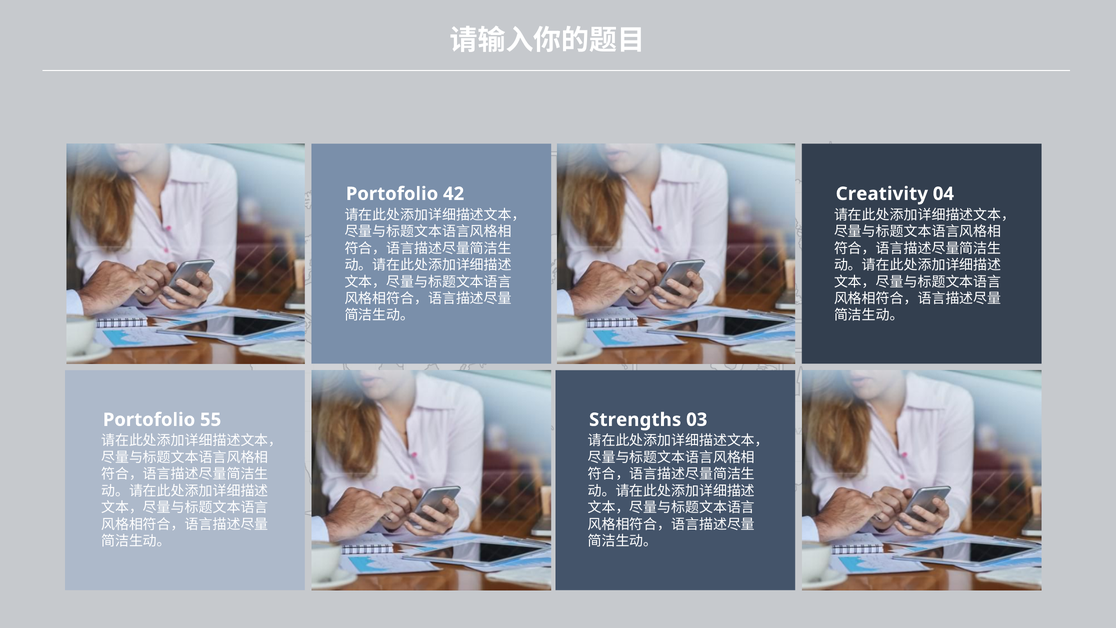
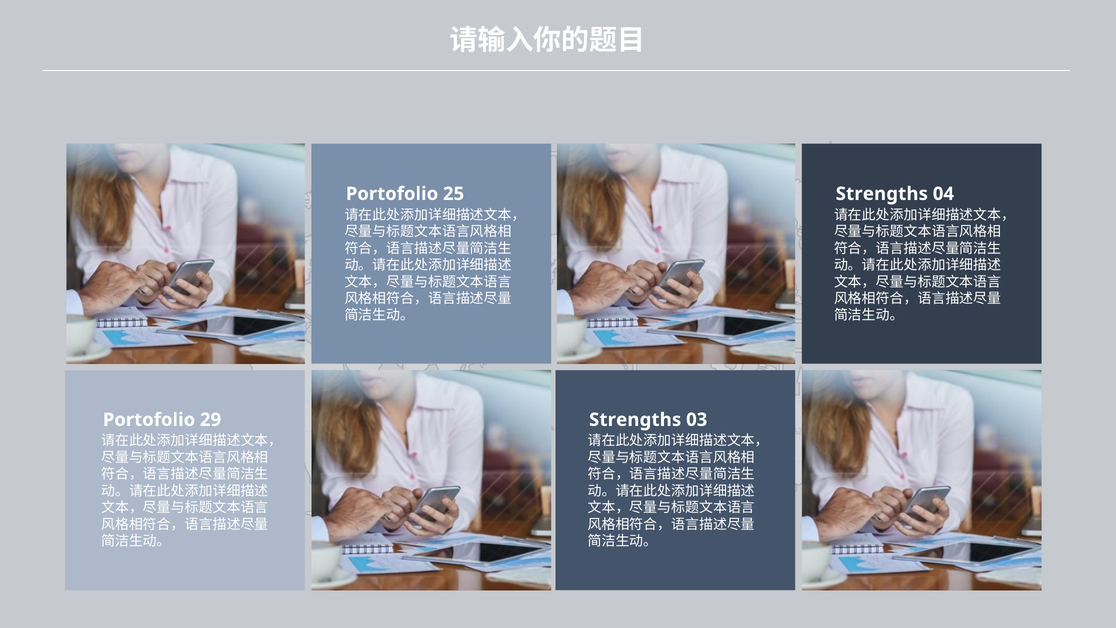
42: 42 -> 25 (454, 194)
Creativity: Creativity -> Strengths (882, 194)
55: 55 -> 29 (211, 420)
